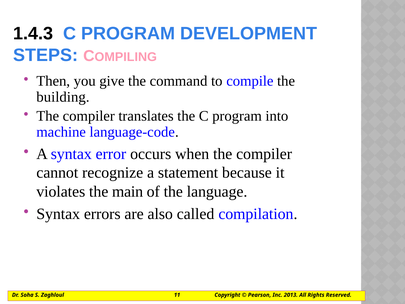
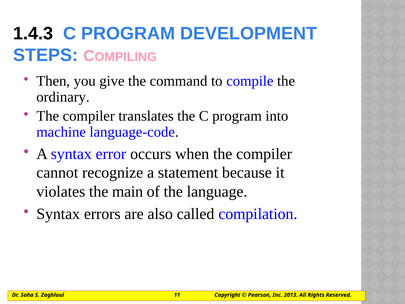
building: building -> ordinary (63, 97)
